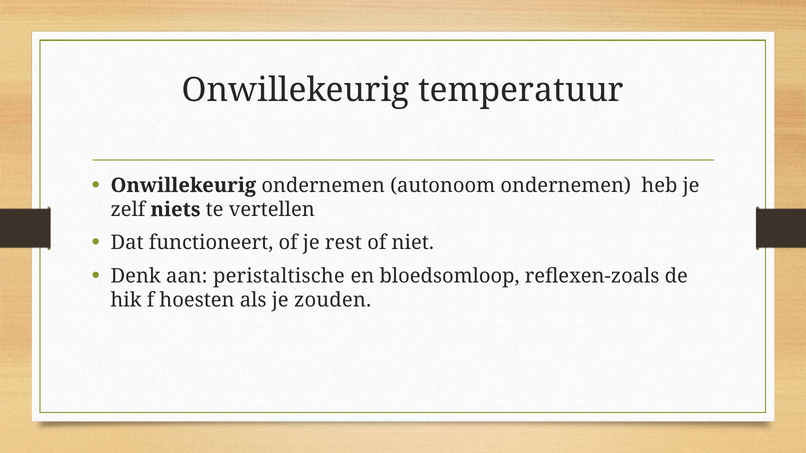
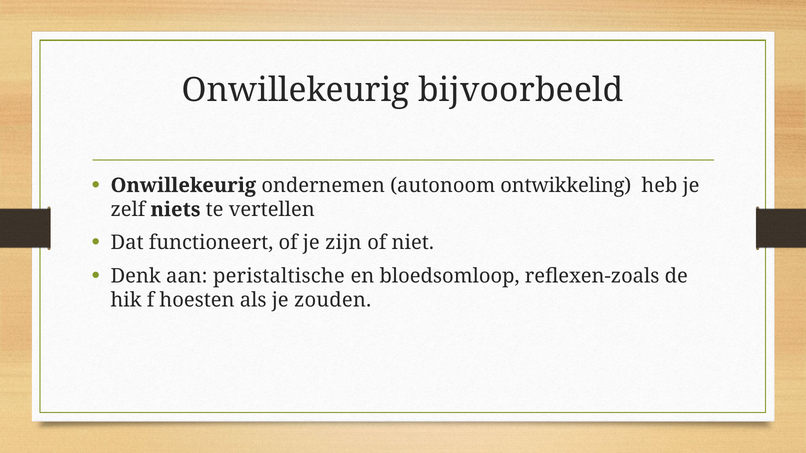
temperatuur: temperatuur -> bijvoorbeeld (521, 90)
autonoom ondernemen: ondernemen -> ontwikkeling (566, 186)
rest: rest -> zijn (343, 243)
